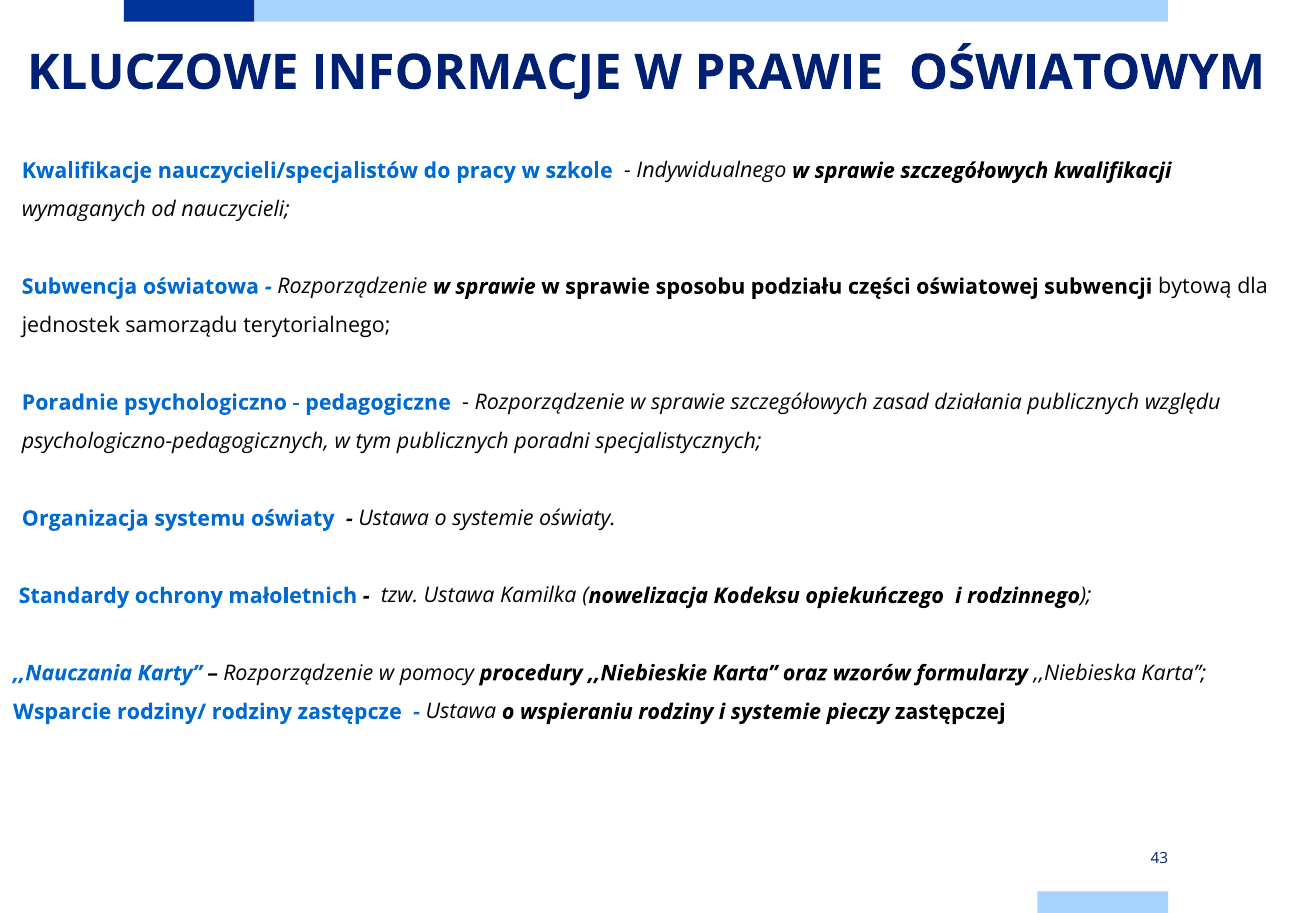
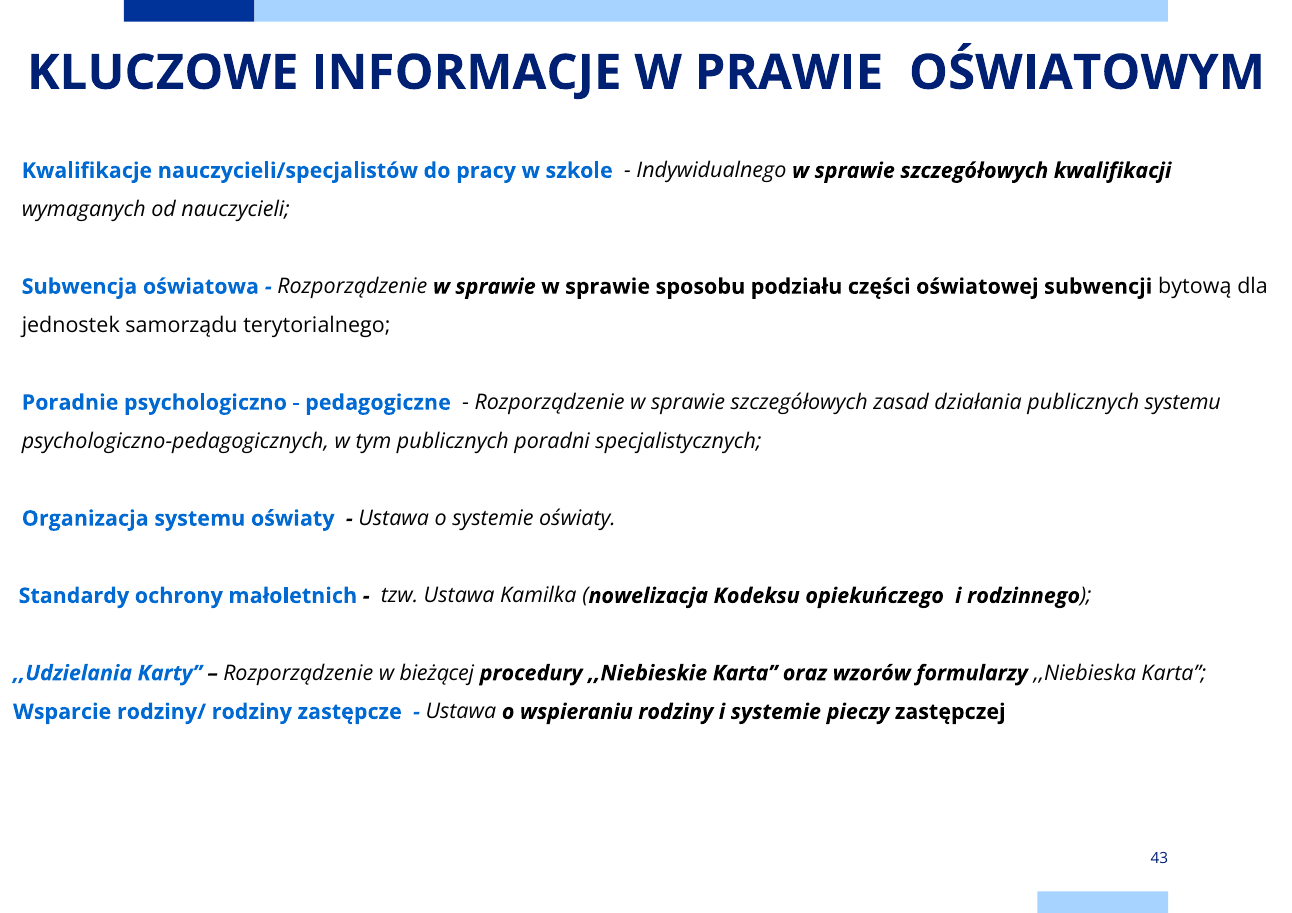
publicznych względu: względu -> systemu (1183, 403)
,,Nauczania: ,,Nauczania -> ,,Udzielania (73, 674)
pomocy: pomocy -> bieżącej (437, 674)
